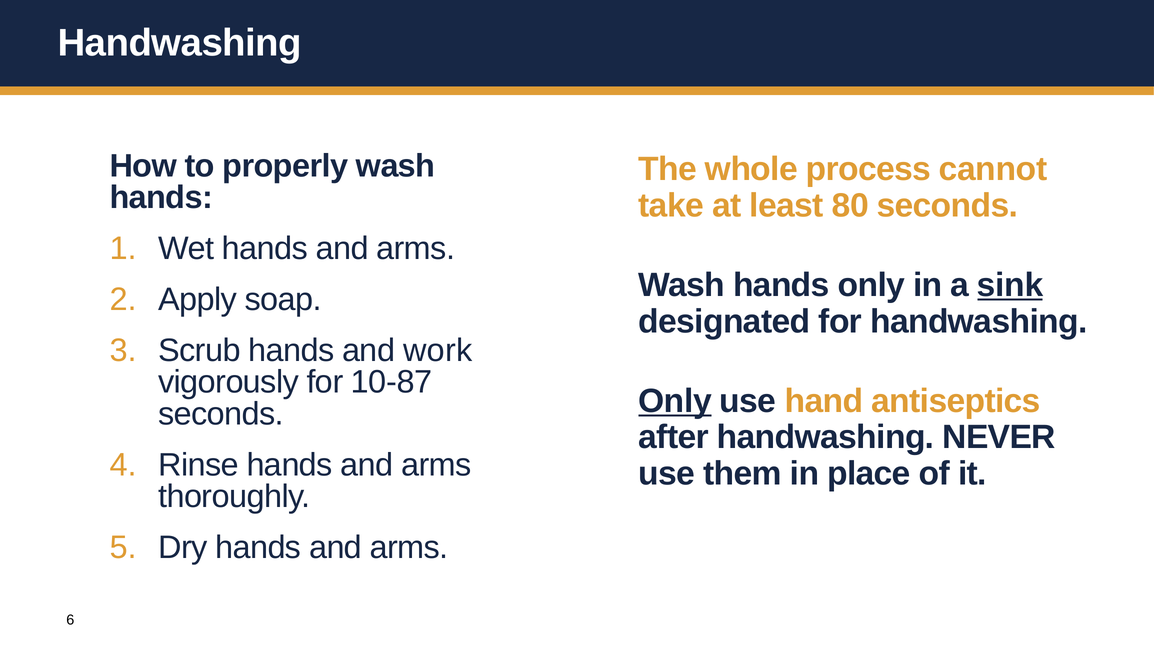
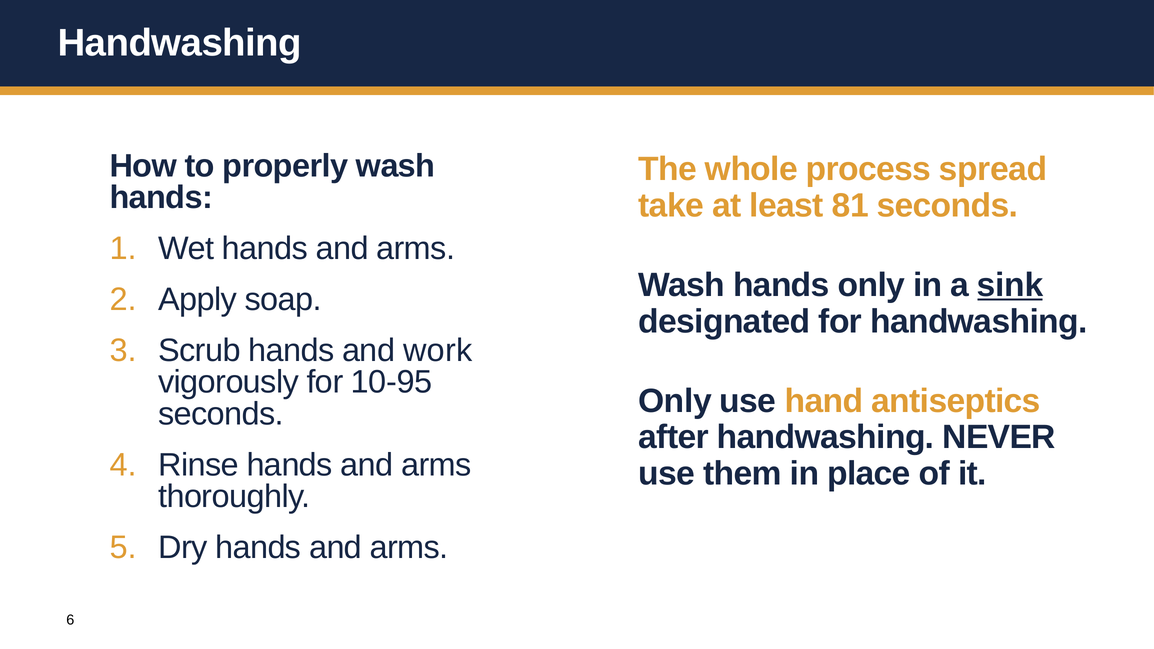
cannot: cannot -> spread (993, 169)
80: 80 -> 81 (850, 206)
10-87: 10-87 -> 10-95 (392, 382)
Only underline: present -> none (675, 401)
